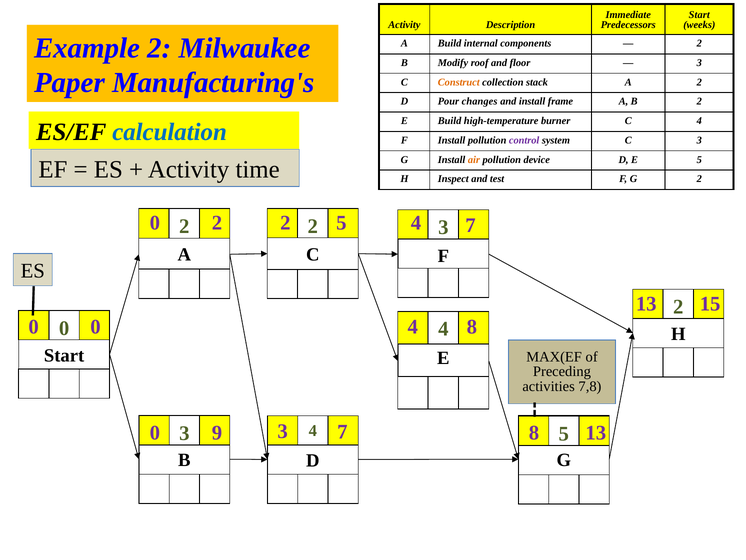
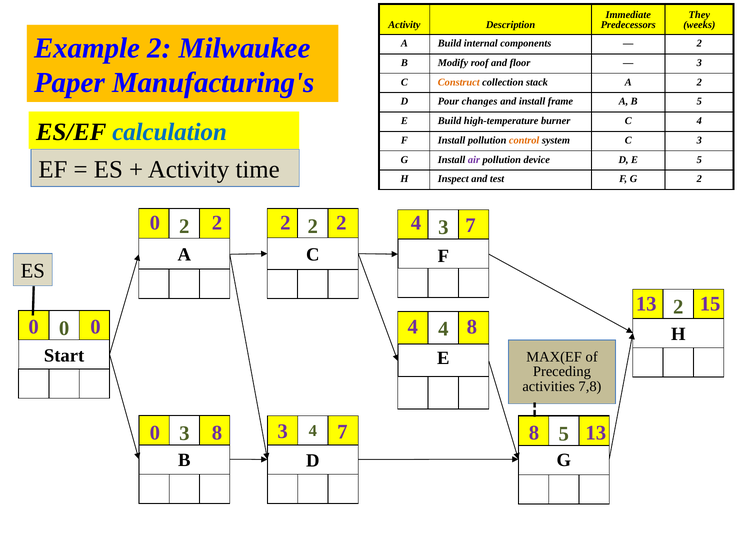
Start: Start -> They (699, 15)
B 2: 2 -> 5 (699, 101)
control colour: purple -> orange (524, 140)
air colour: orange -> purple (474, 159)
2 2 5: 5 -> 2 (341, 223)
0 9: 9 -> 8 (217, 433)
